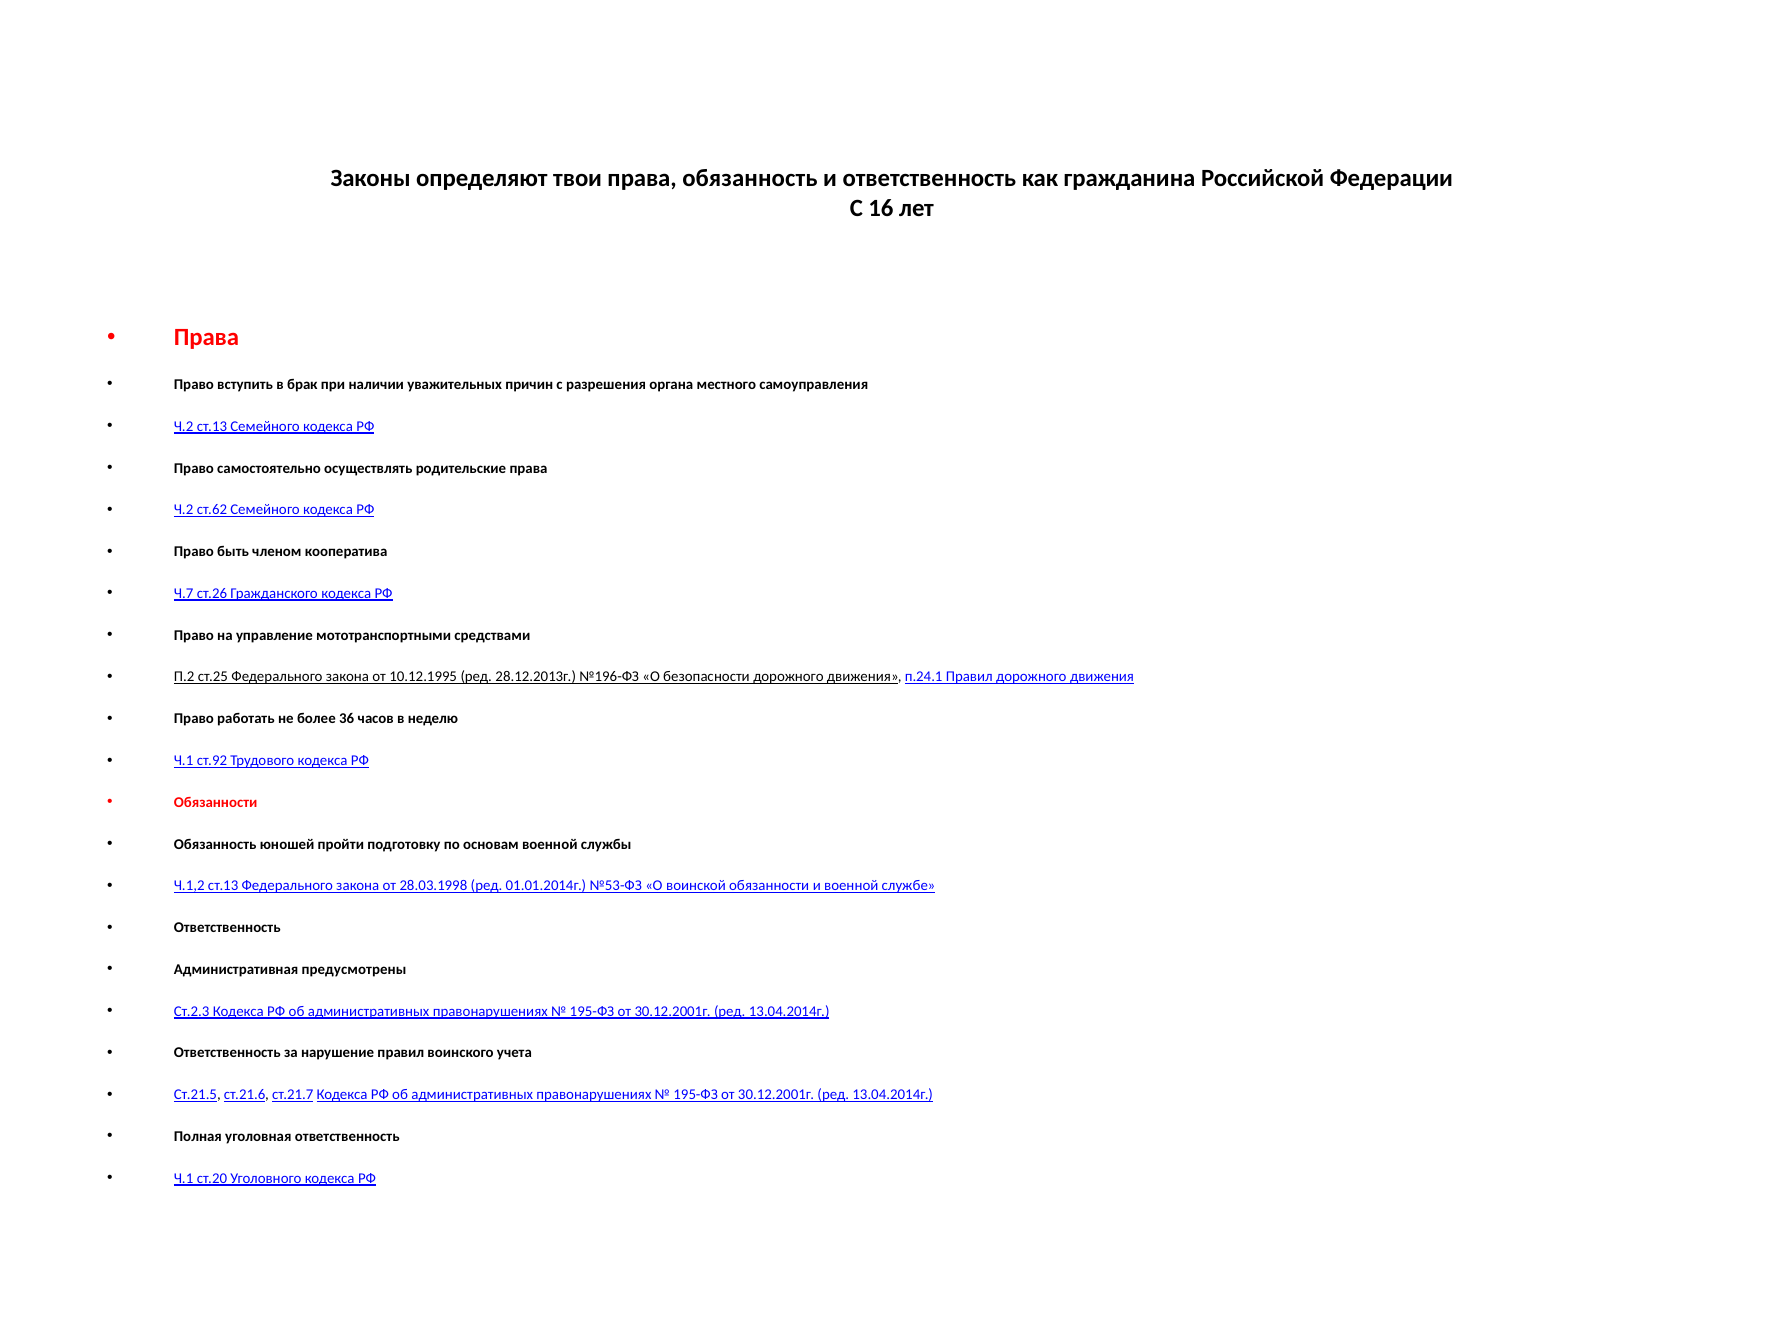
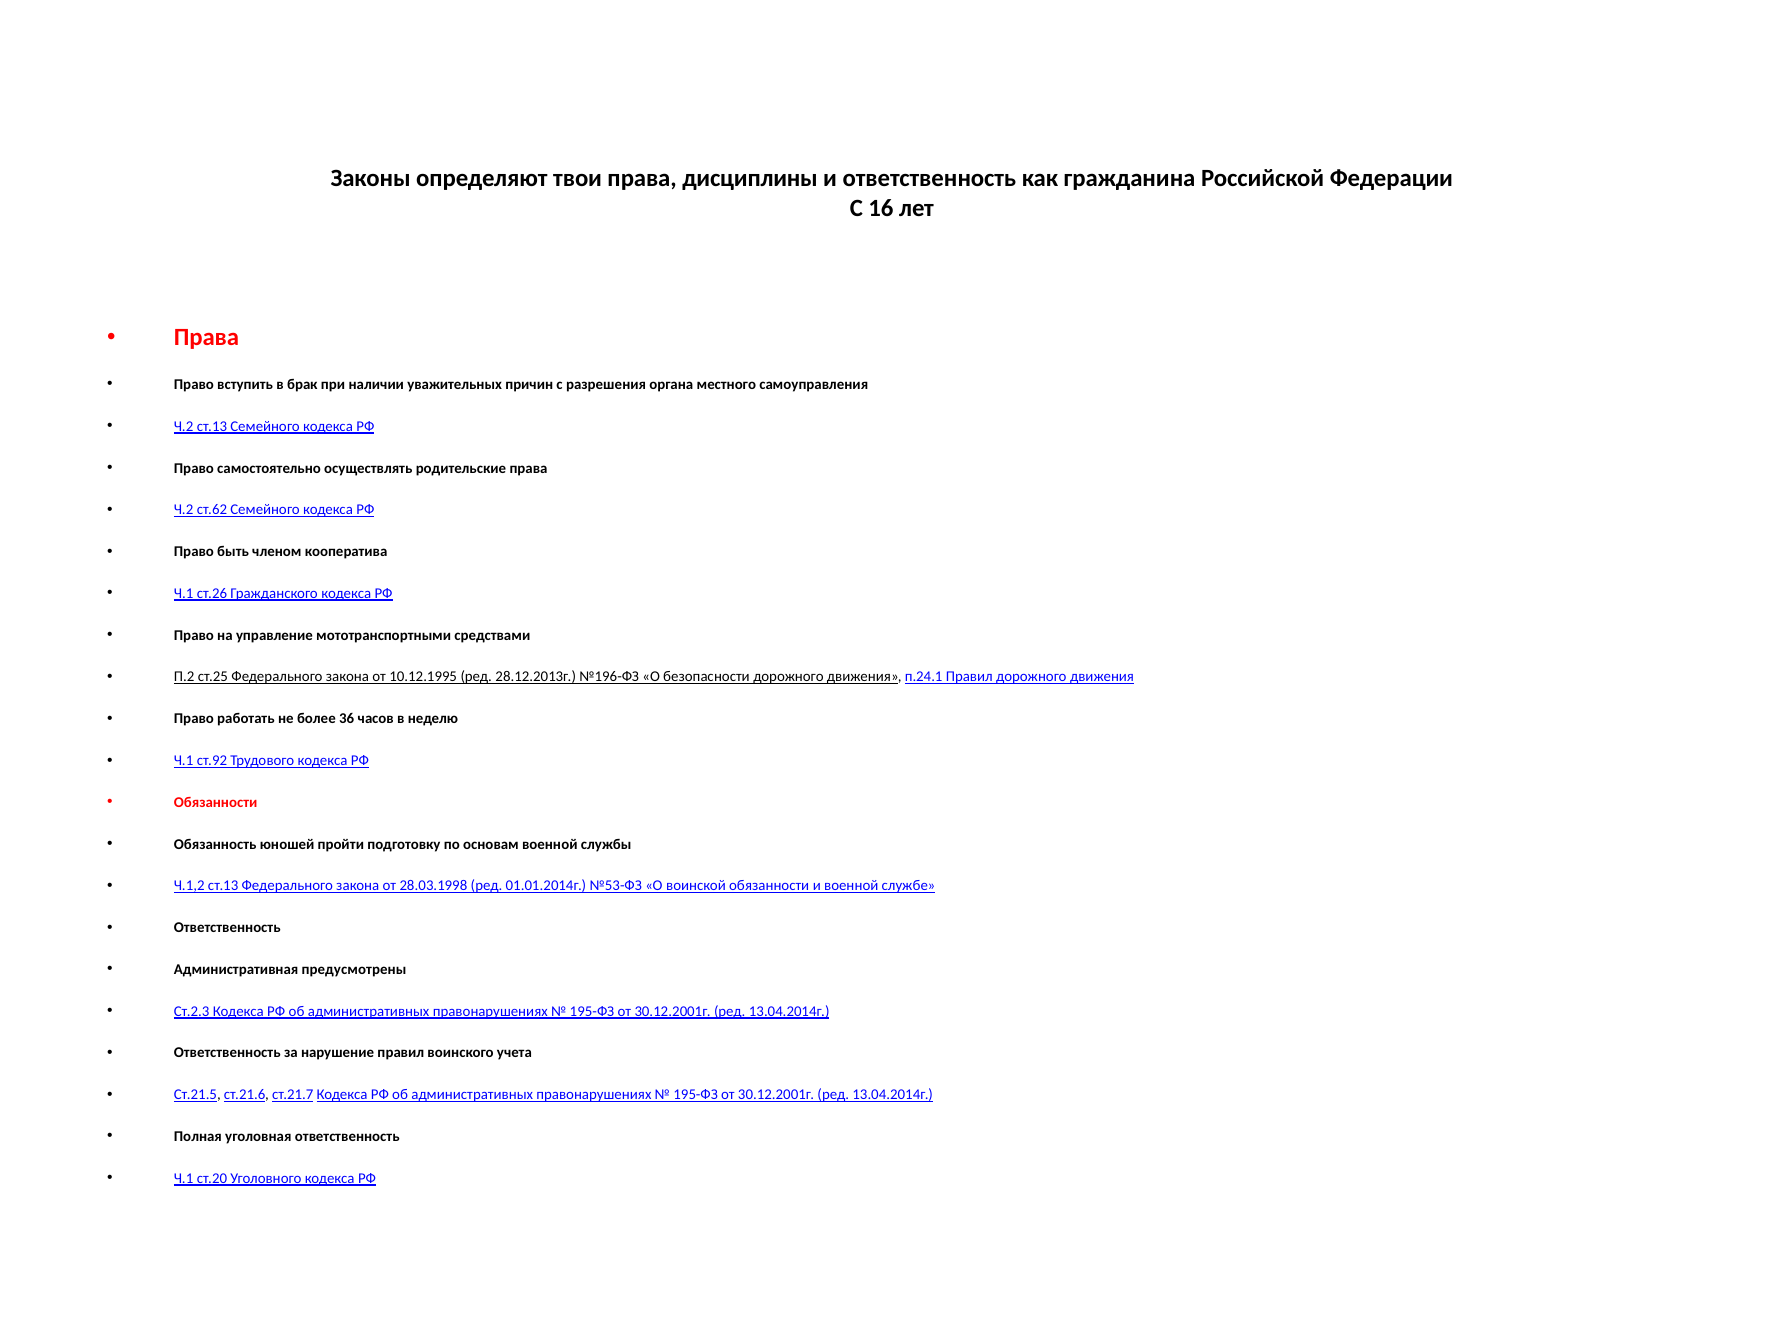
права обязанность: обязанность -> дисциплины (750, 179)
Ч.7: Ч.7 -> Ч.1 (184, 593)
